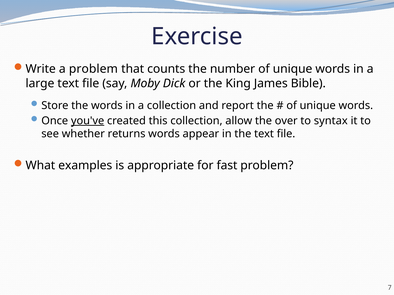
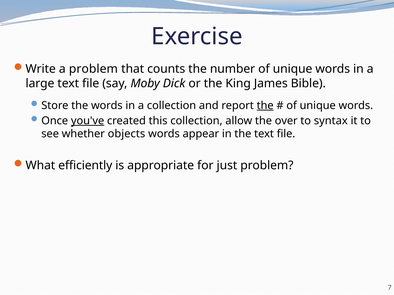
the underline: none -> present (265, 106)
returns: returns -> objects (126, 134)
examples: examples -> efficiently (85, 166)
fast: fast -> just (227, 166)
